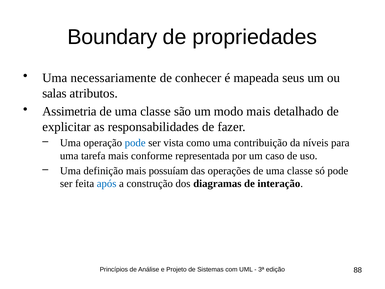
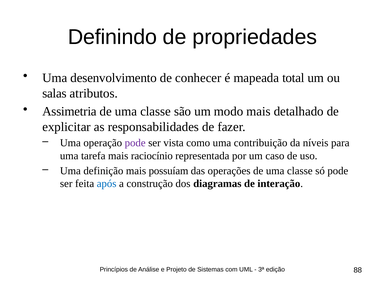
Boundary: Boundary -> Definindo (112, 37)
necessariamente: necessariamente -> desenvolvimento (114, 78)
seus: seus -> total (293, 78)
pode colour: blue -> purple (135, 143)
conforme: conforme -> raciocínio (152, 156)
